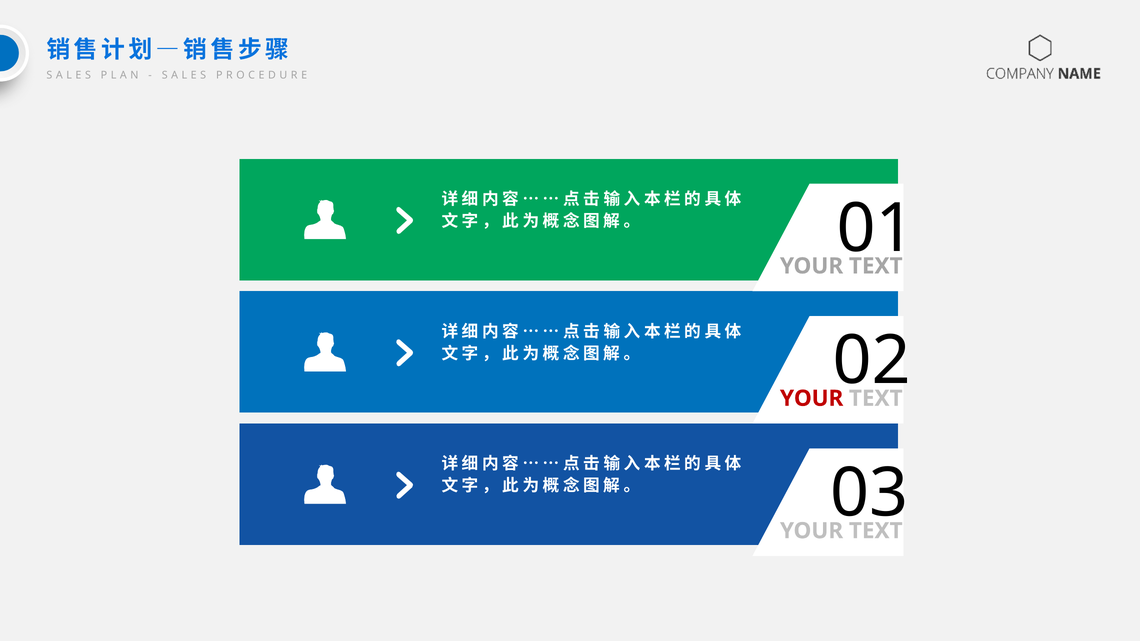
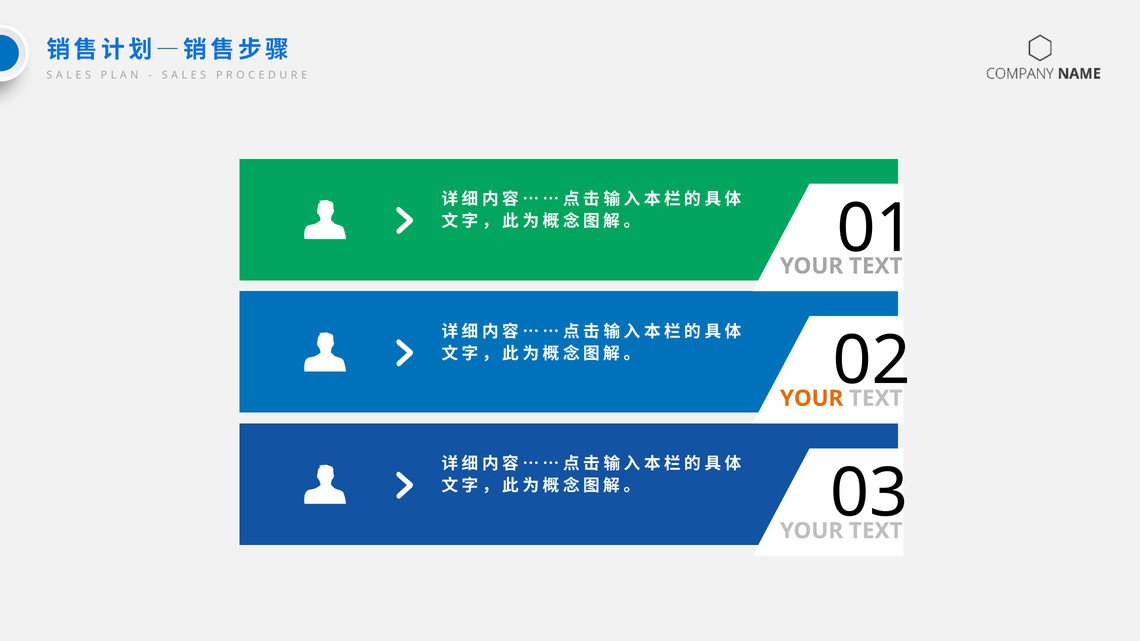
YOUR colour: red -> orange (812, 399)
